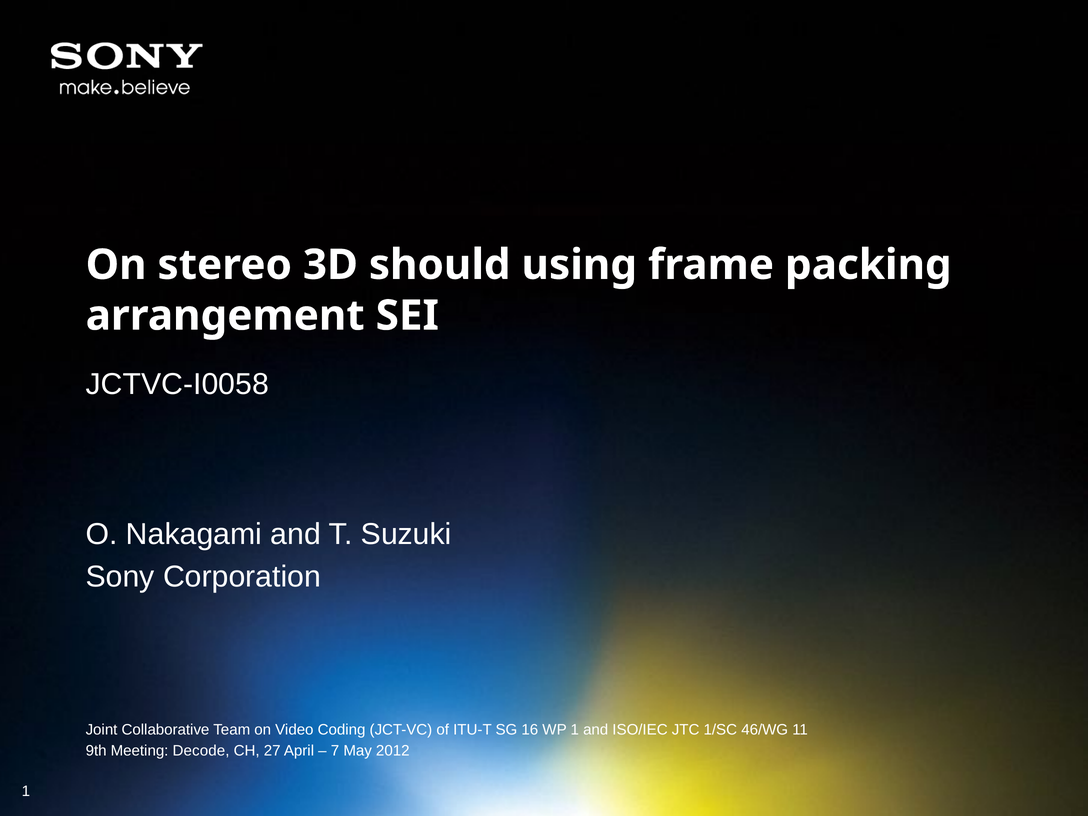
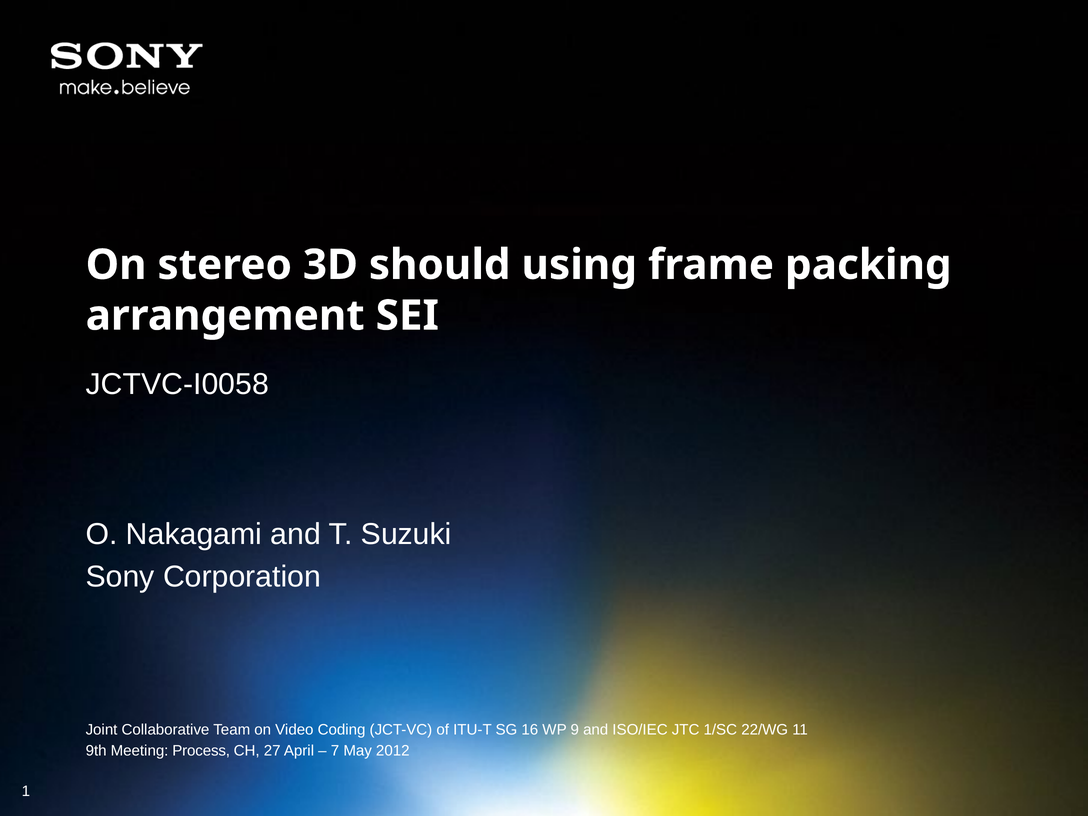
WP 1: 1 -> 9 (575, 730)
46/WG: 46/WG -> 22/WG (765, 730)
Decode: Decode -> Process (201, 751)
